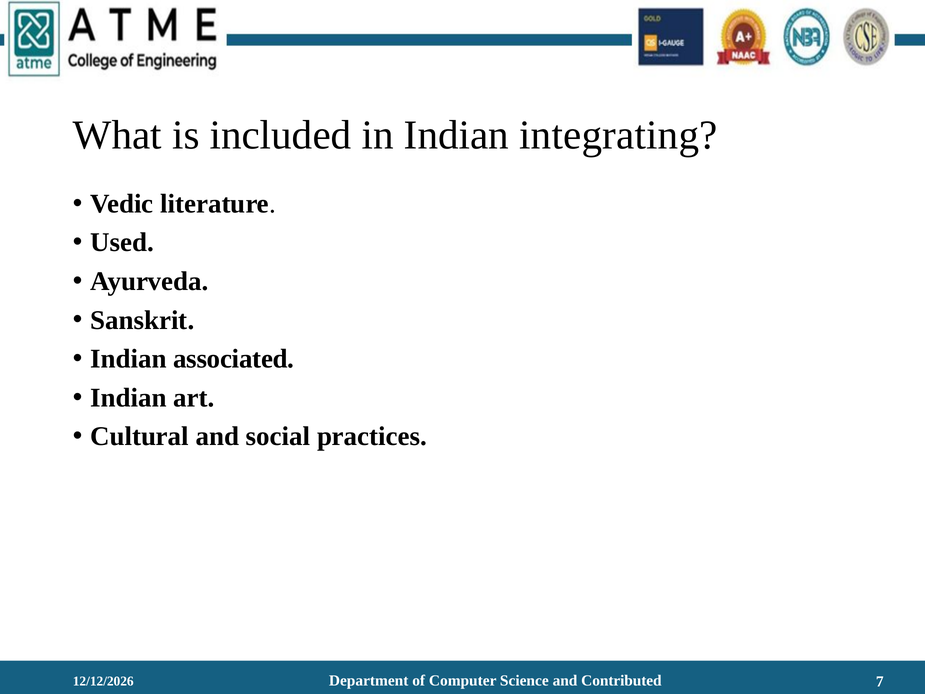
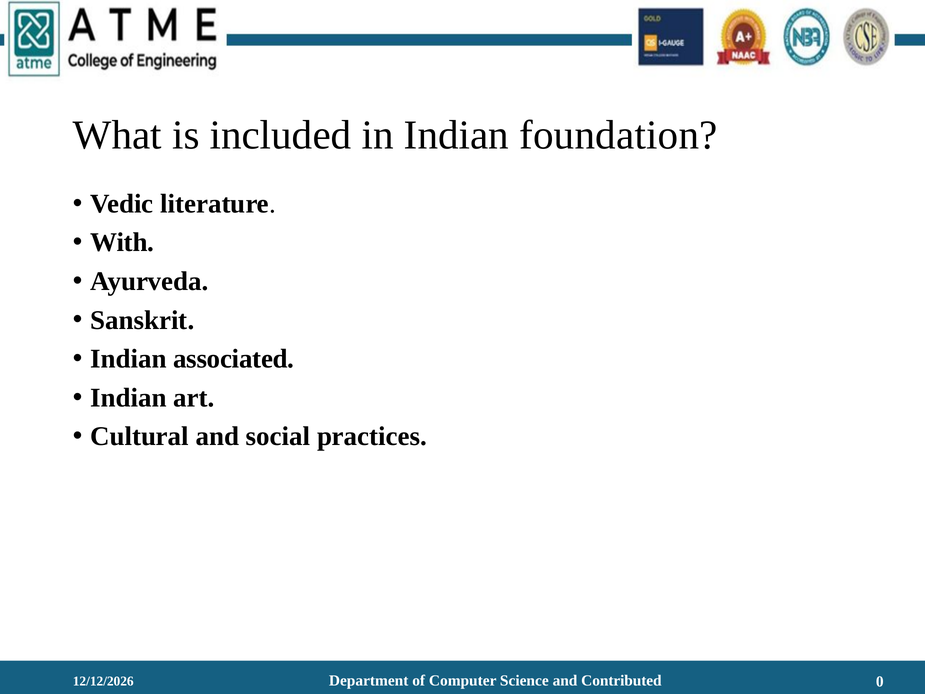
integrating: integrating -> foundation (618, 135)
Used: Used -> With (122, 242)
7: 7 -> 0 (880, 681)
